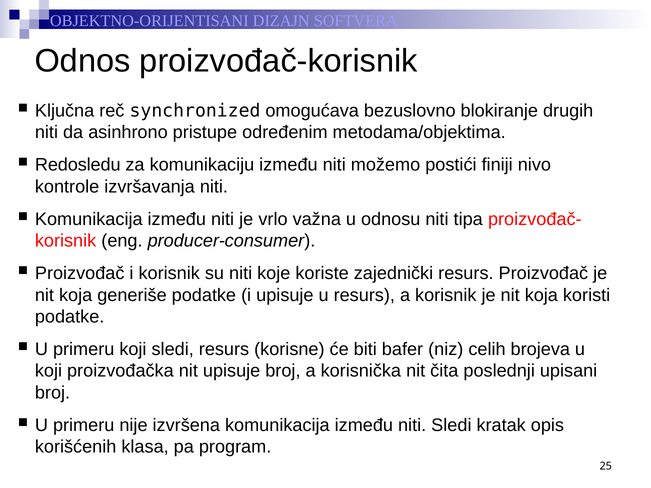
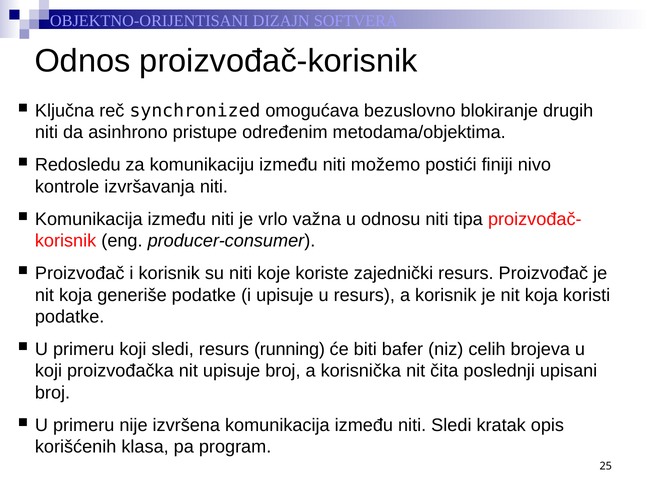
korisne: korisne -> running (289, 349)
